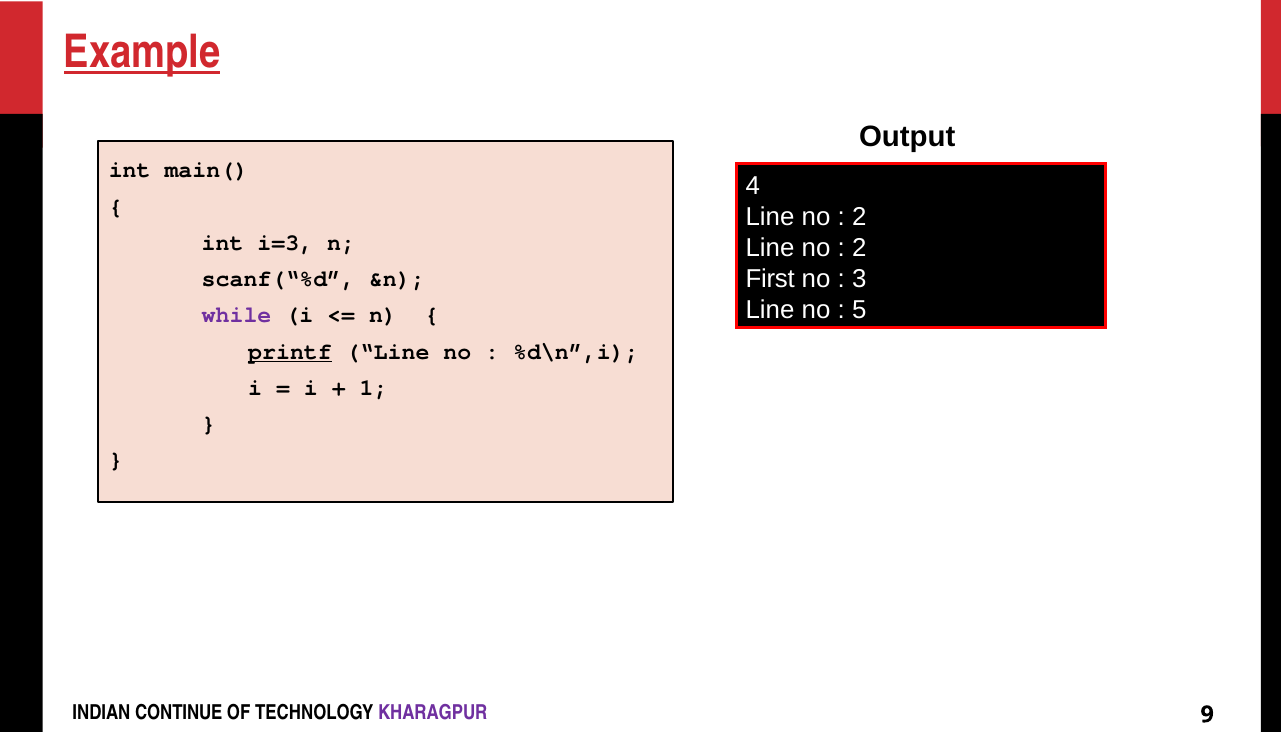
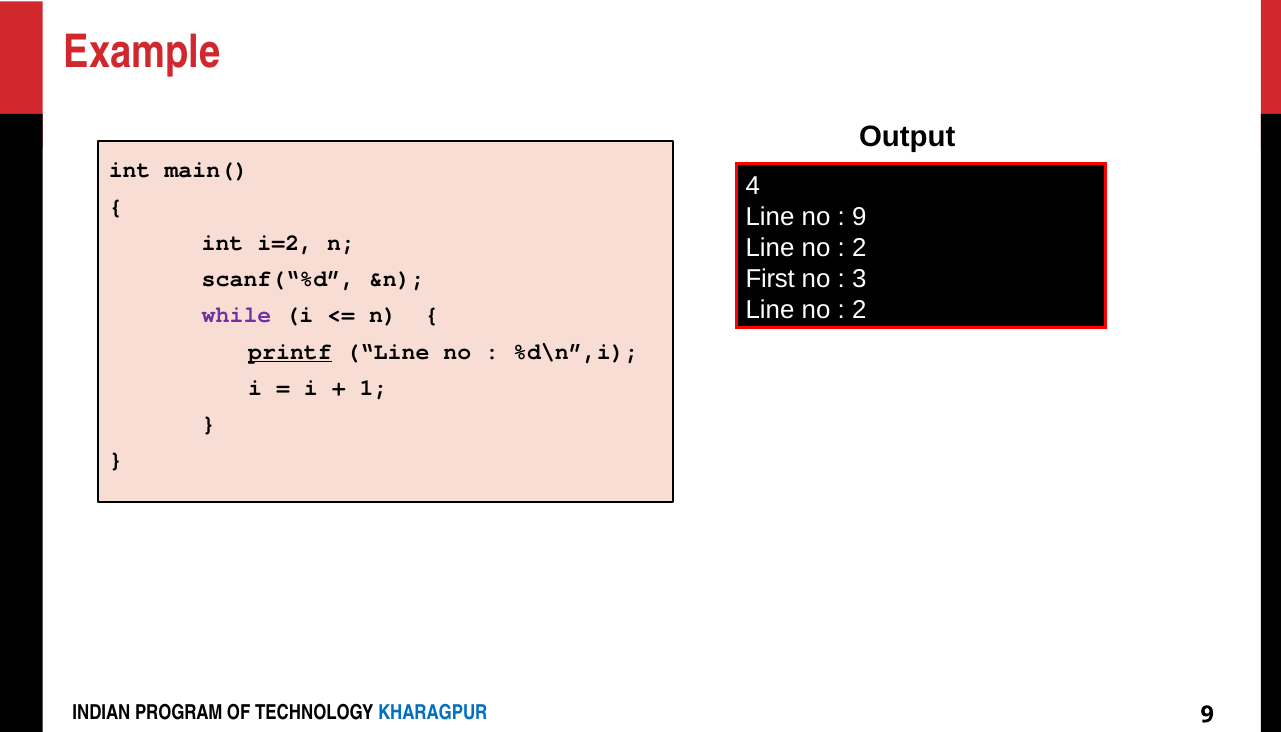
Example underline: present -> none (142, 53)
2: 2 -> 9 (859, 217)
i=3: i=3 -> i=2 (285, 243)
5: 5 -> 2 (859, 309)
CONTINUE: CONTINUE -> PROGRAM (179, 712)
KHARAGPUR colour: purple -> blue (433, 712)
